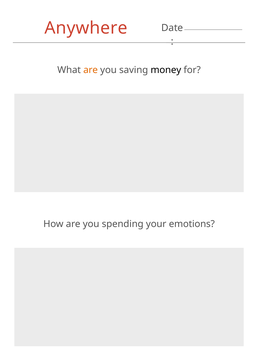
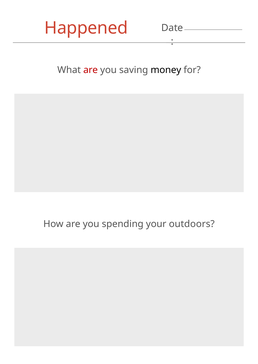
Anywhere: Anywhere -> Happened (86, 28)
are colour: orange -> red (91, 70)
emotions: emotions -> outdoors (192, 225)
